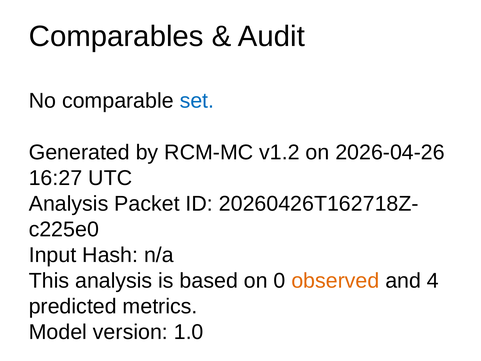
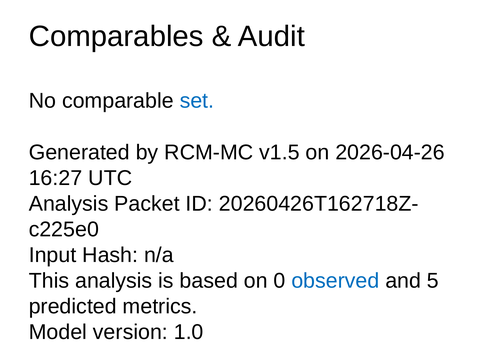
v1.2: v1.2 -> v1.5 (279, 152)
observed colour: orange -> blue (335, 280)
4: 4 -> 5 (433, 280)
